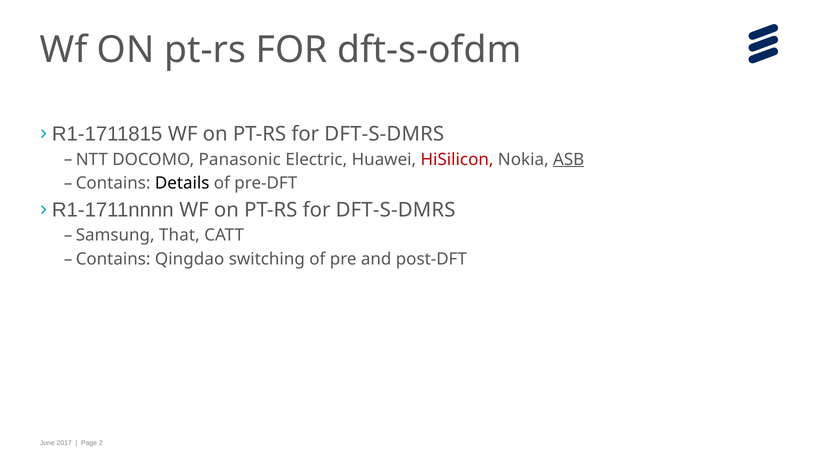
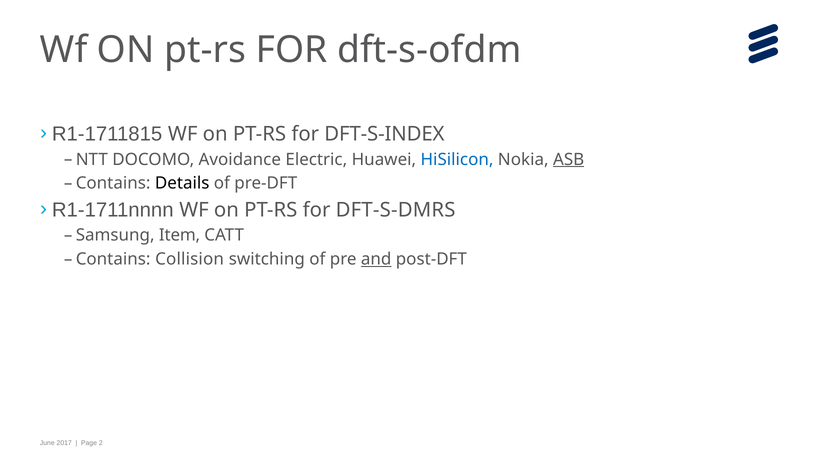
DFT-S-DMRS: DFT-S-DMRS -> DFT-S-INDEX (384, 134)
Panasonic: Panasonic -> Avoidance (240, 159)
HiSilicon colour: red -> blue (457, 159)
That: That -> Item (180, 235)
Qingdao: Qingdao -> Collision (190, 259)
and underline: none -> present (376, 259)
